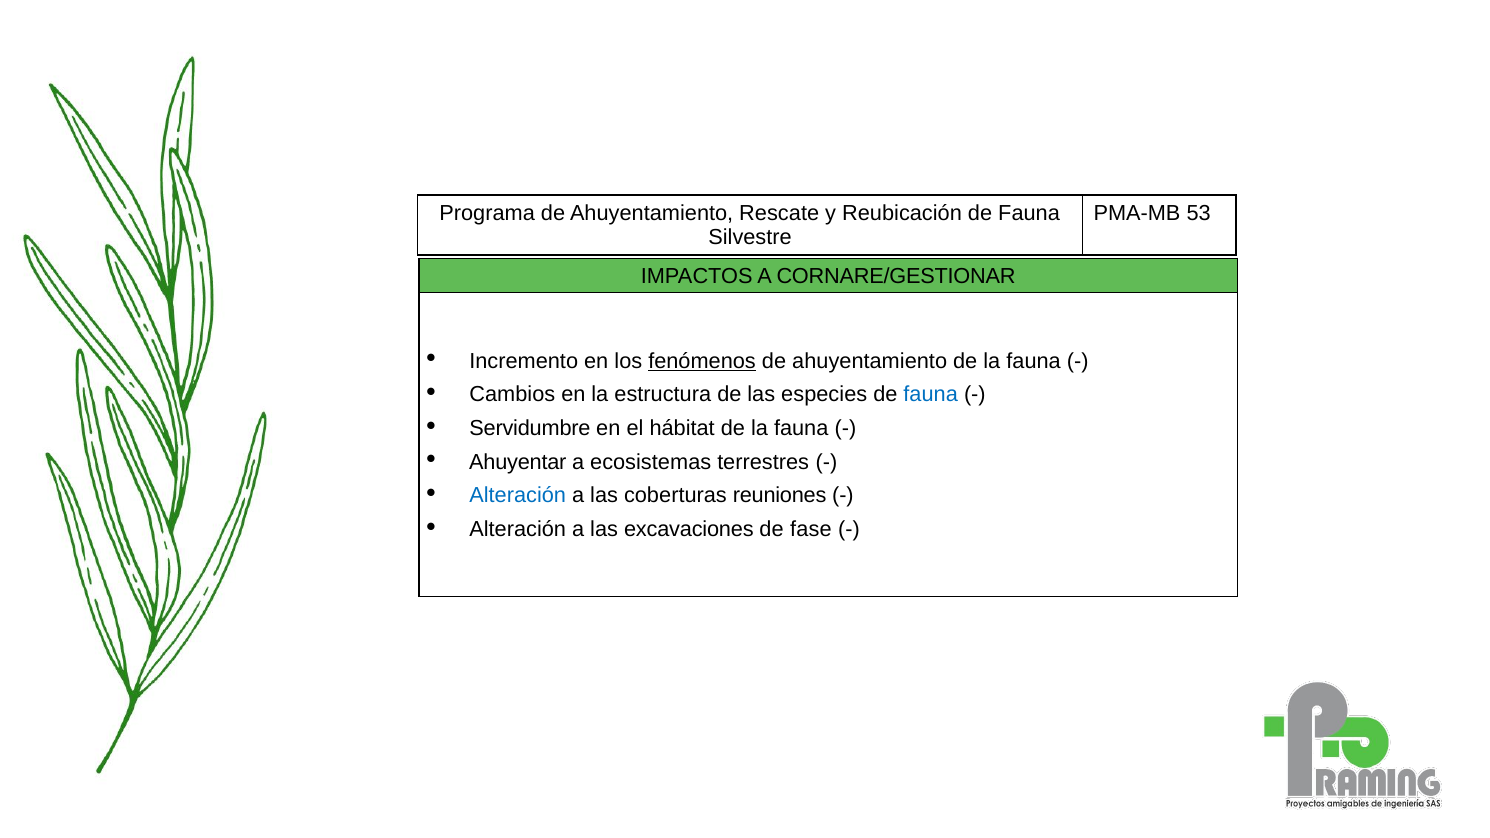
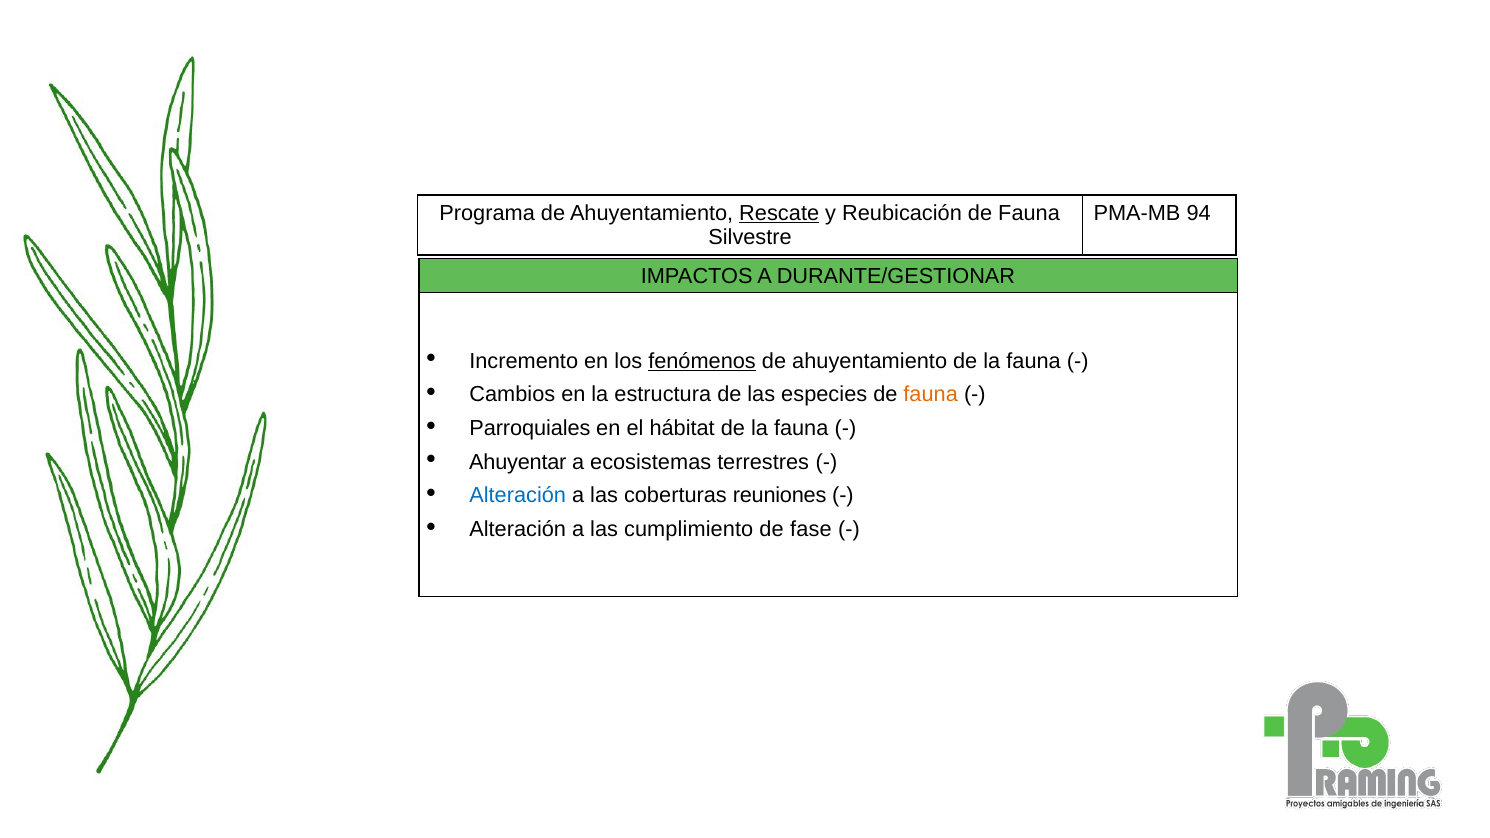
Rescate underline: none -> present (779, 213)
53: 53 -> 94 (1199, 213)
CORNARE/GESTIONAR: CORNARE/GESTIONAR -> DURANTE/GESTIONAR (896, 276)
fauna colour: blue -> orange (931, 395)
Servidumbre: Servidumbre -> Parroquiales (530, 428)
excavaciones: excavaciones -> cumplimiento (689, 530)
